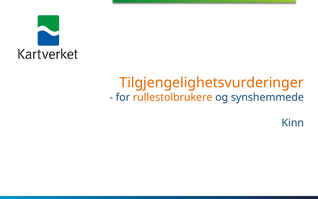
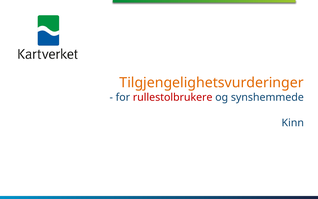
rullestolbrukere colour: orange -> red (173, 97)
